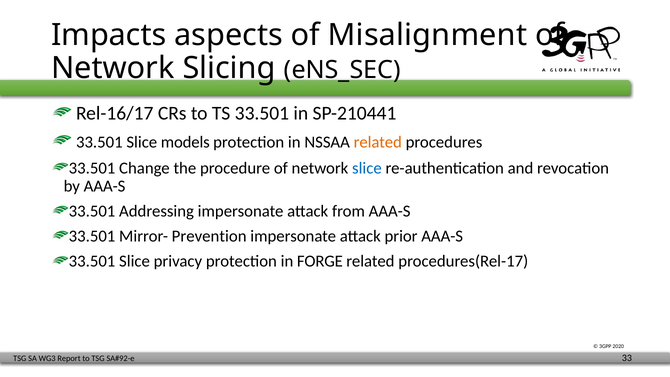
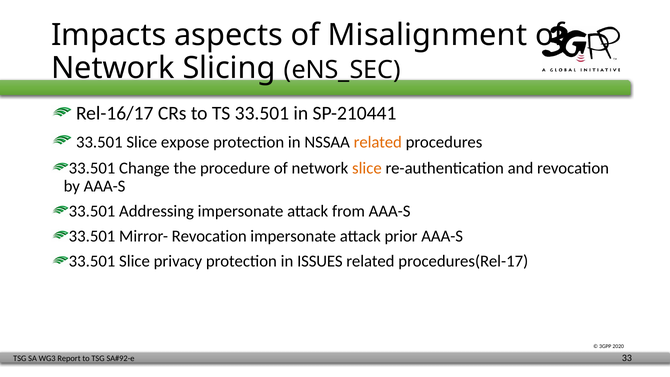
models: models -> expose (185, 142)
slice colour: blue -> orange (367, 168)
Mirror- Prevention: Prevention -> Revocation (209, 236)
FORGE: FORGE -> ISSUES (320, 261)
